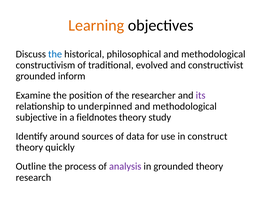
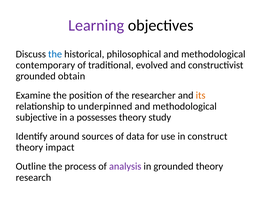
Learning colour: orange -> purple (96, 25)
constructivism: constructivism -> contemporary (45, 65)
inform: inform -> obtain (72, 76)
its colour: purple -> orange (201, 95)
fieldnotes: fieldnotes -> possesses (97, 117)
quickly: quickly -> impact (60, 147)
